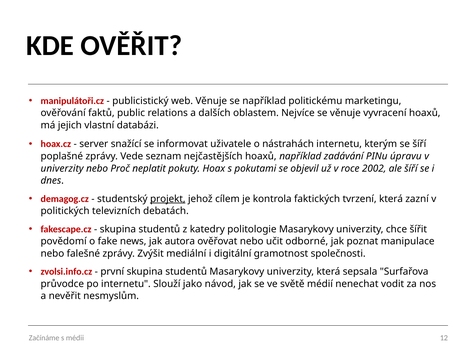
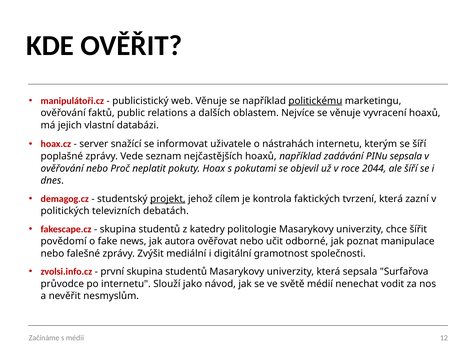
politickému underline: none -> present (315, 101)
PINu úpravu: úpravu -> sepsala (406, 156)
univerzity: univerzity -> ověřování (62, 168)
2002: 2002 -> 2044 (374, 168)
